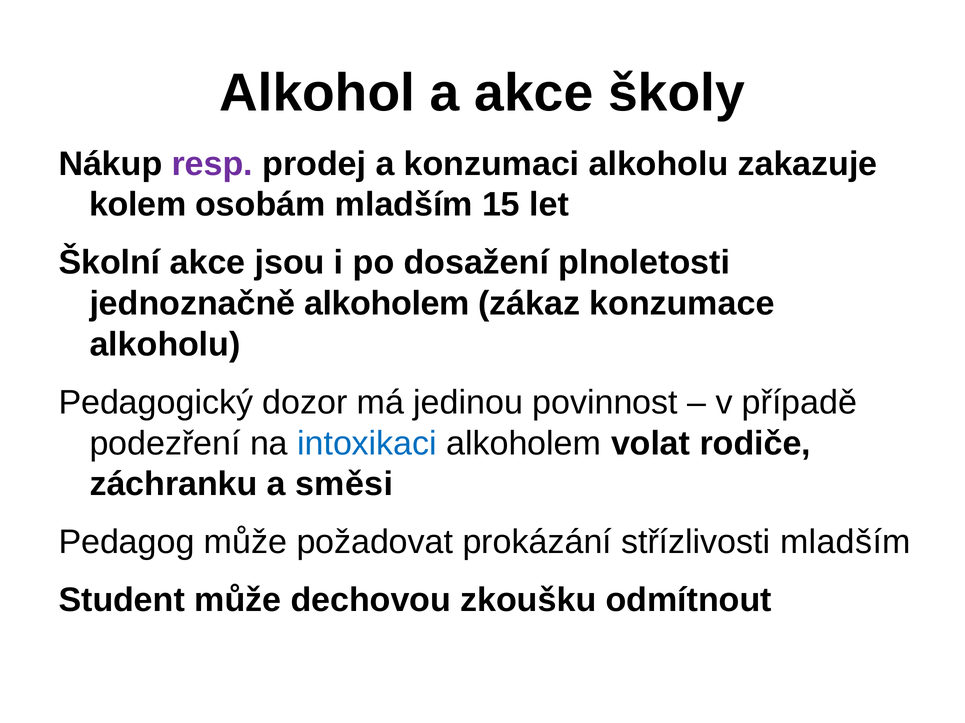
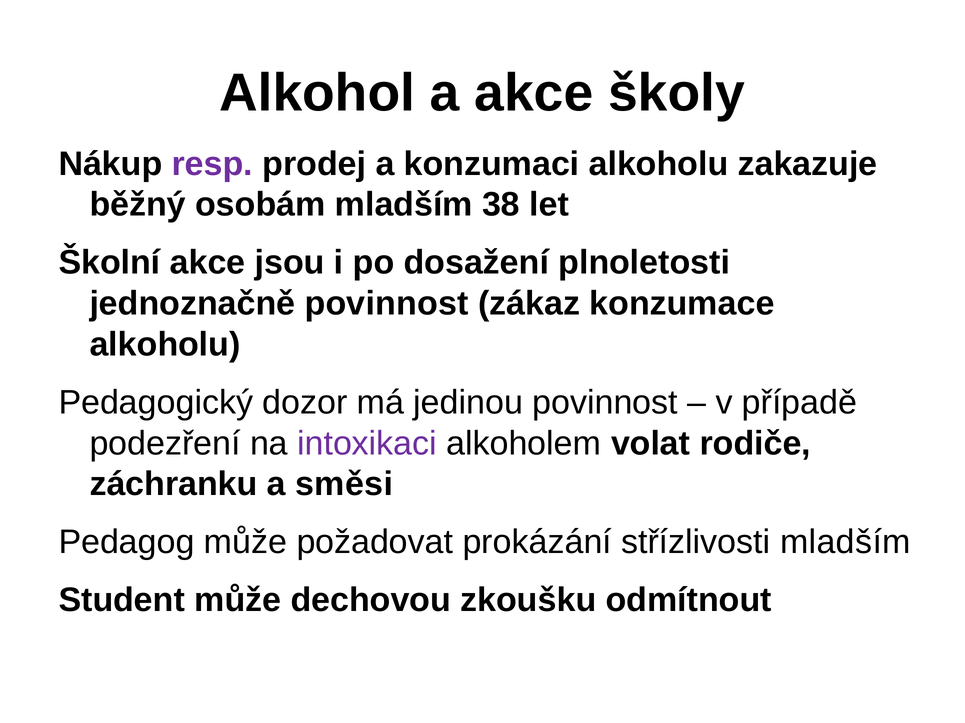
kolem: kolem -> běžný (138, 205)
15: 15 -> 38 (501, 205)
jednoznačně alkoholem: alkoholem -> povinnost (387, 304)
intoxikaci colour: blue -> purple (367, 444)
